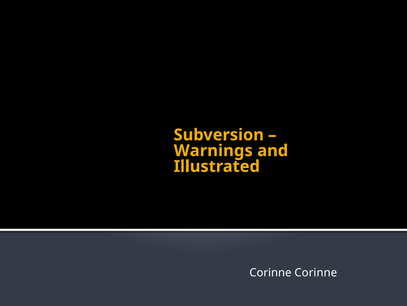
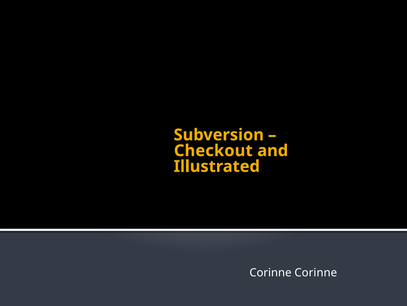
Warnings: Warnings -> Checkout (213, 150)
